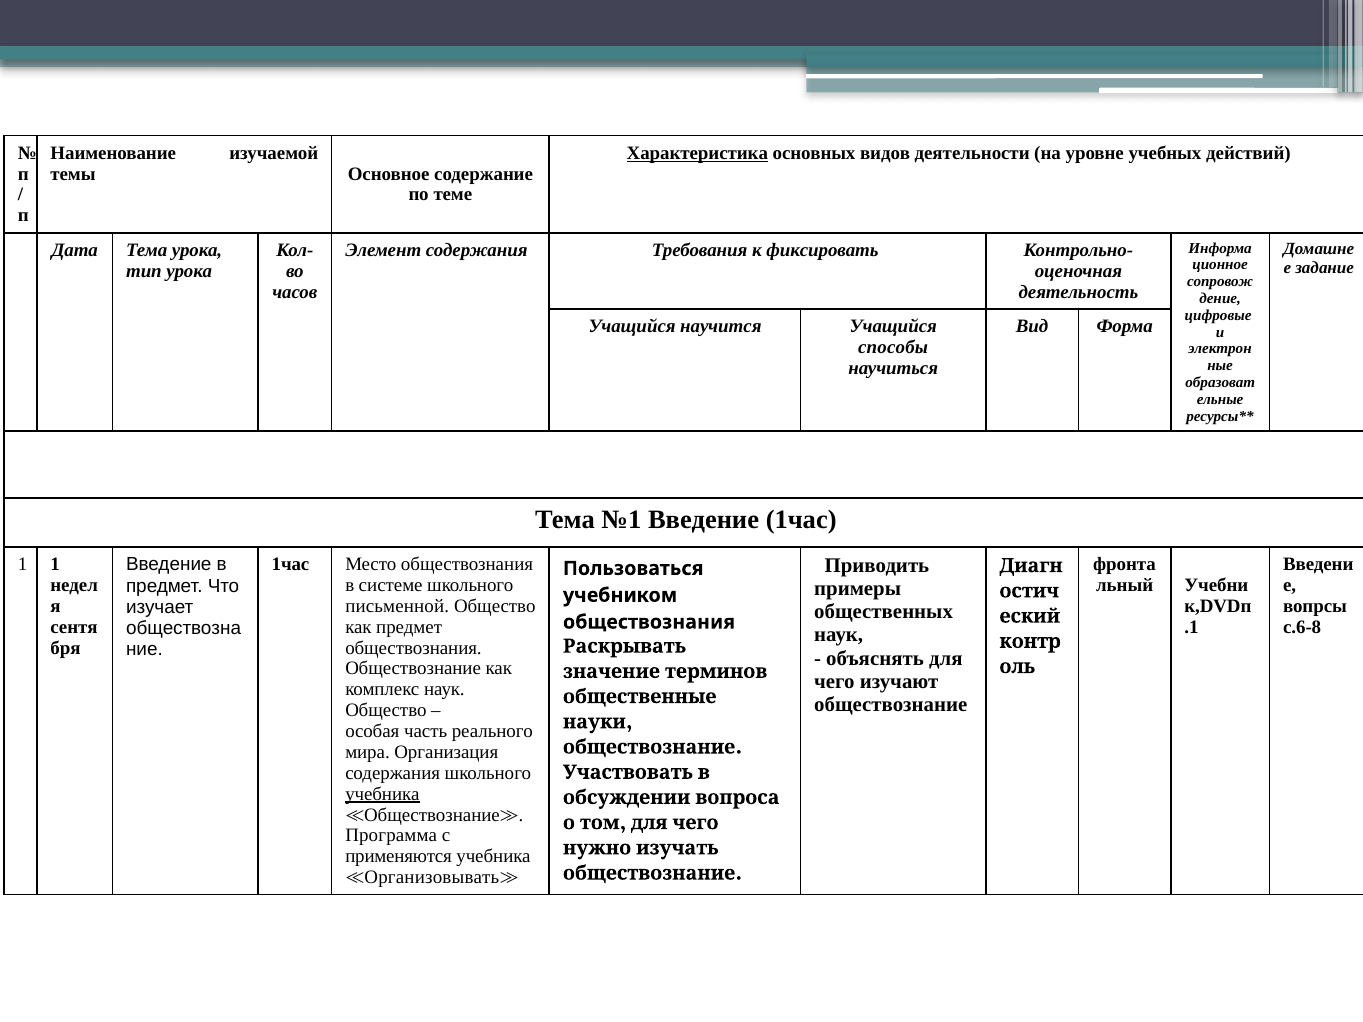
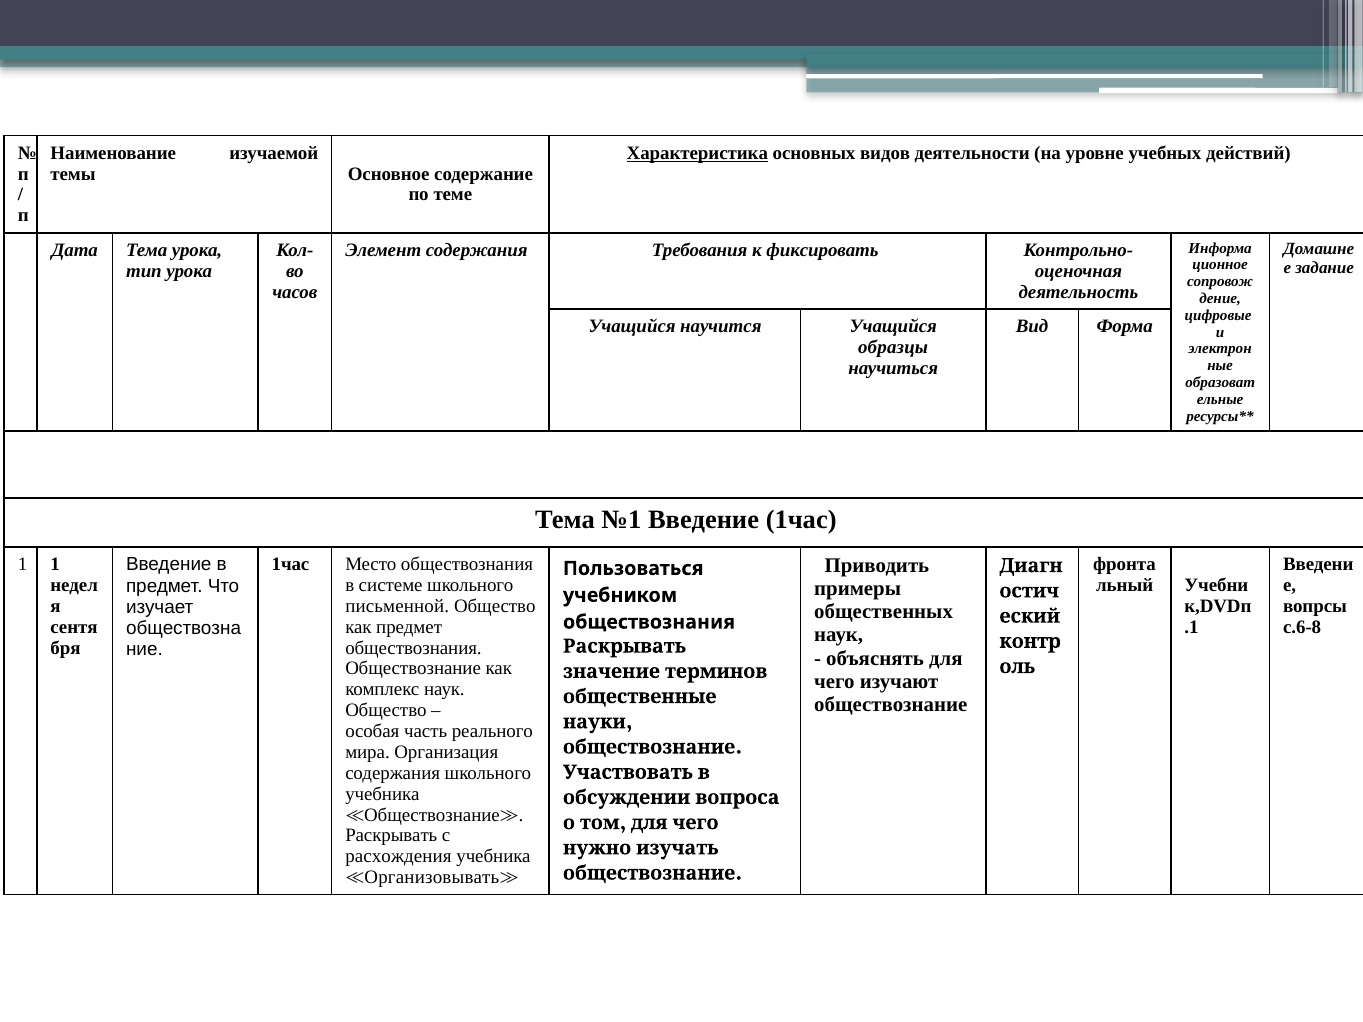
способы: способы -> образцы (893, 347)
учебника underline: present -> none (382, 794)
Программа: Программа -> Раскрывать (391, 836)
применяются: применяются -> расхождения (398, 857)
